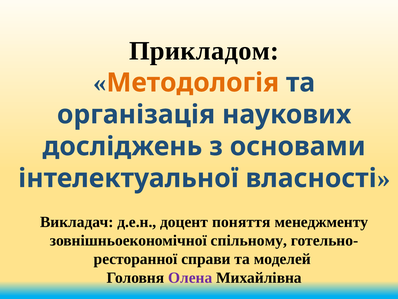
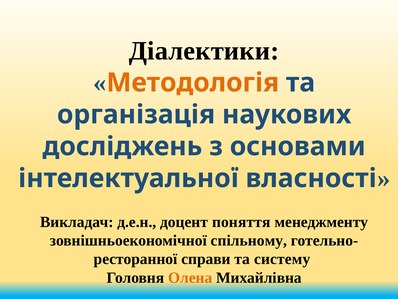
Прикладом: Прикладом -> Діалектики (204, 51)
моделей: моделей -> систему (282, 259)
Олена colour: purple -> orange (190, 277)
